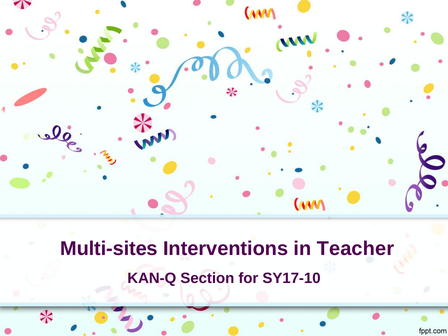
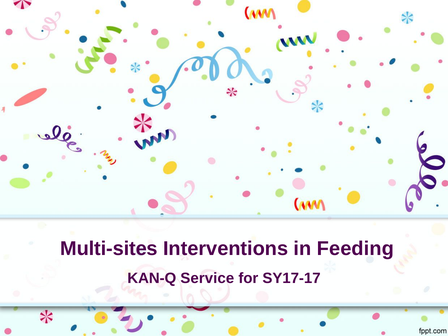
Teacher: Teacher -> Feeding (355, 249)
Section: Section -> Service (207, 278)
SY17-10: SY17-10 -> SY17-17 (292, 278)
